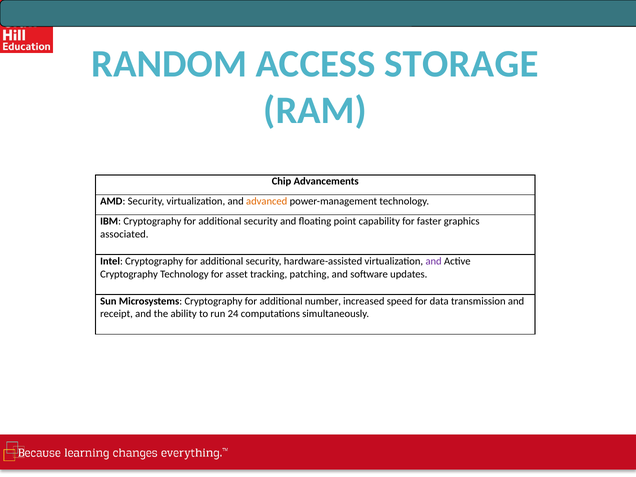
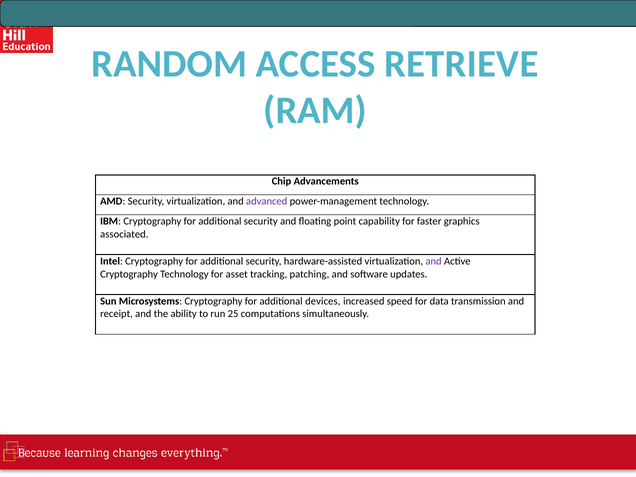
STORAGE: STORAGE -> RETRIEVE (461, 64)
advanced colour: orange -> purple (267, 201)
number: number -> devices (323, 301)
24: 24 -> 25 (233, 314)
